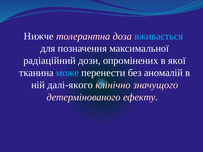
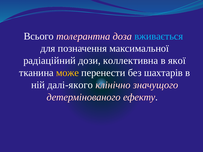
Нижче: Нижче -> Всього (39, 36)
опромінених: опромінених -> коллективна (131, 61)
може colour: light blue -> yellow (68, 73)
аномалій: аномалій -> шахтарів (163, 73)
